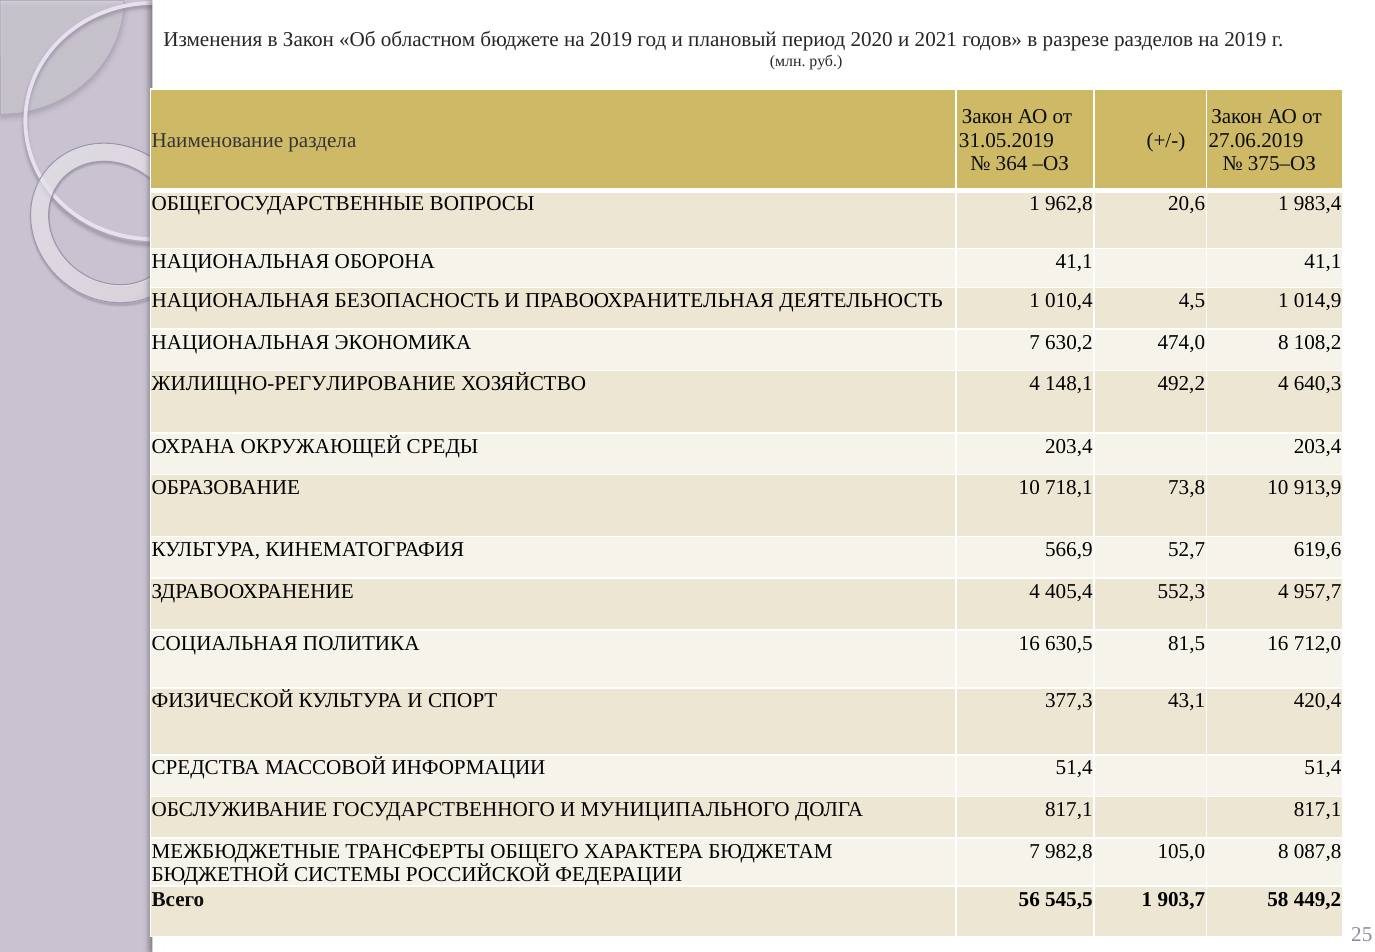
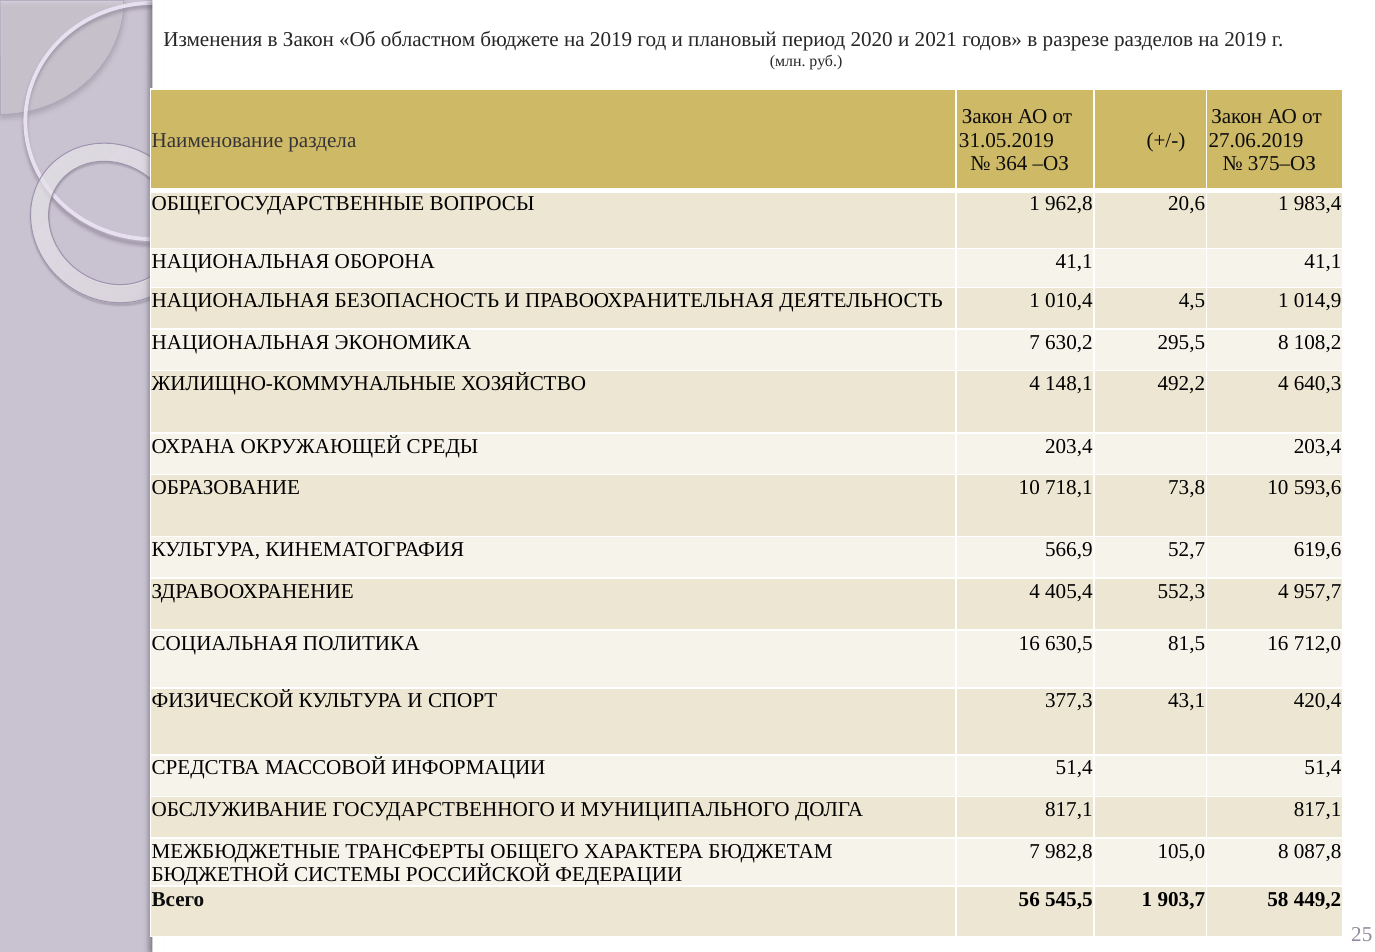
474,0: 474,0 -> 295,5 (1181, 342)
ЖИЛИЩНО-РЕГУЛИРОВАНИЕ: ЖИЛИЩНО-РЕГУЛИРОВАНИЕ -> ЖИЛИЩНО-КОММУНАЛЬНЫЕ (304, 384)
913,9: 913,9 -> 593,6 (1318, 488)
